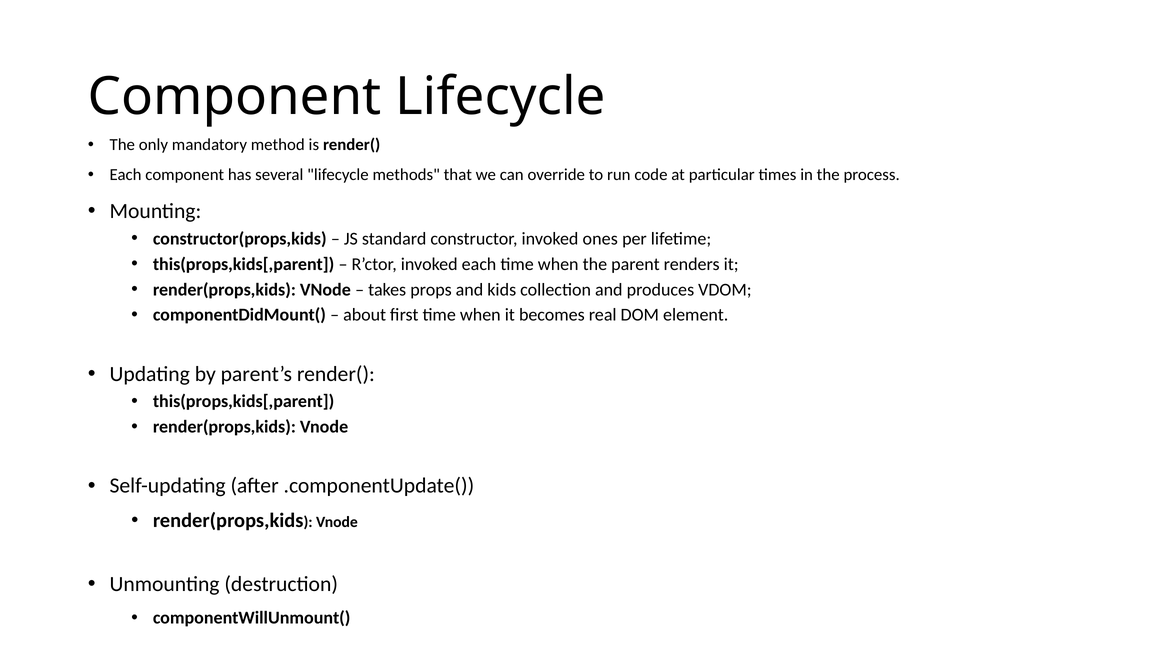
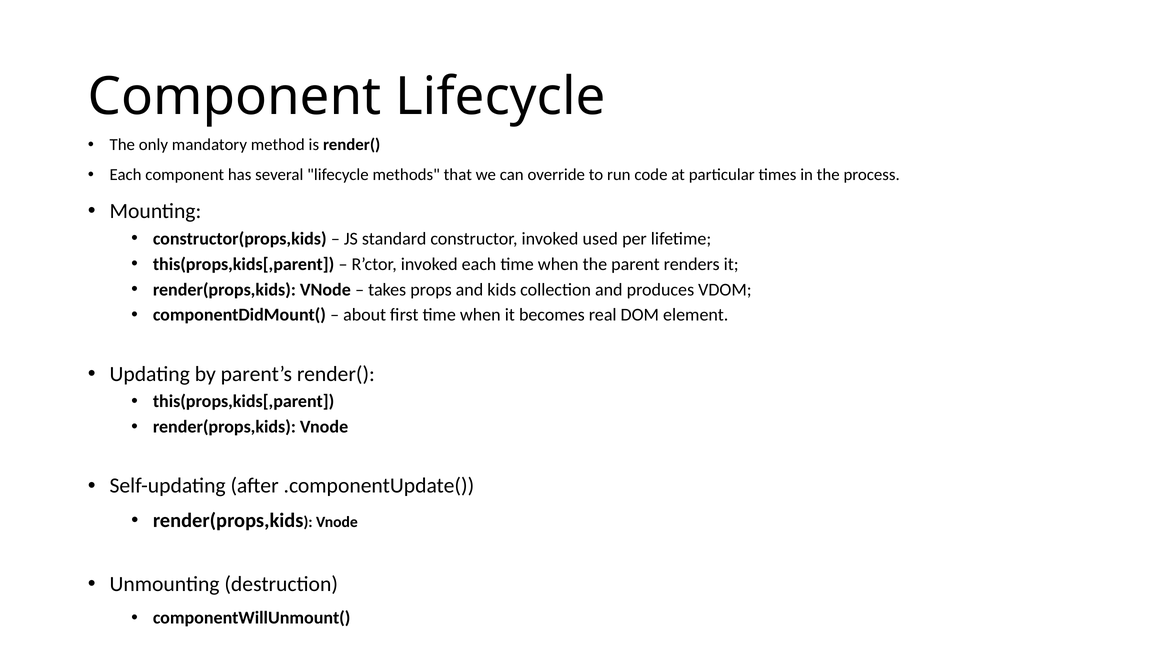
ones: ones -> used (600, 239)
